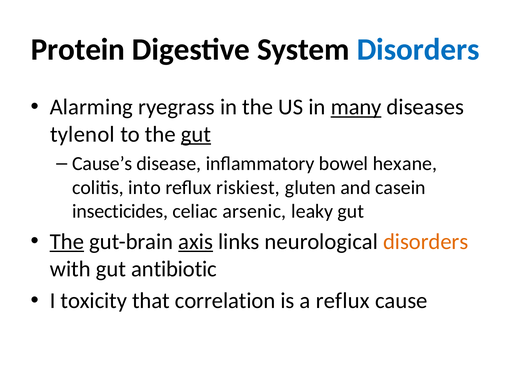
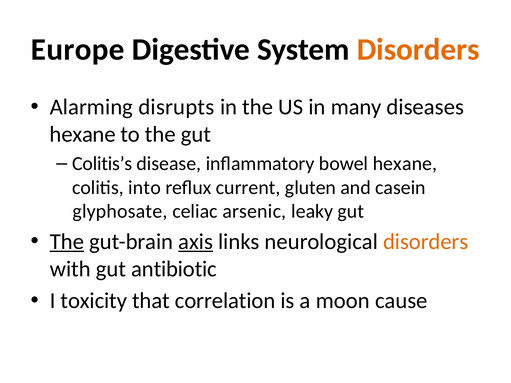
Protein: Protein -> Europe (78, 49)
Disorders colour: blue -> orange (418, 49)
ryegrass: ryegrass -> disrupts (176, 107)
many underline: present -> none (356, 107)
tylenol: tylenol -> hexane (83, 134)
gut underline: present -> none (196, 134)
Cause’s: Cause’s -> Colitis’s (102, 164)
riskiest: riskiest -> current (248, 188)
insecticides: insecticides -> glyphosate (120, 212)
a reflux: reflux -> moon (343, 301)
